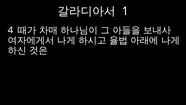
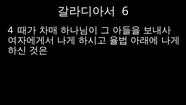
1: 1 -> 6 (125, 11)
